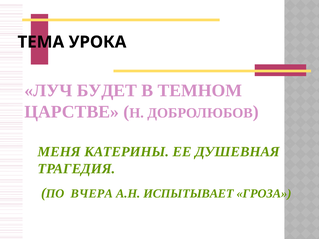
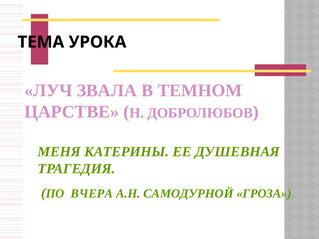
БУДЕТ: БУДЕТ -> ЗВАЛА (107, 91)
ИСПЫТЫВАЕТ: ИСПЫТЫВАЕТ -> САМОДУРНОЙ (188, 194)
